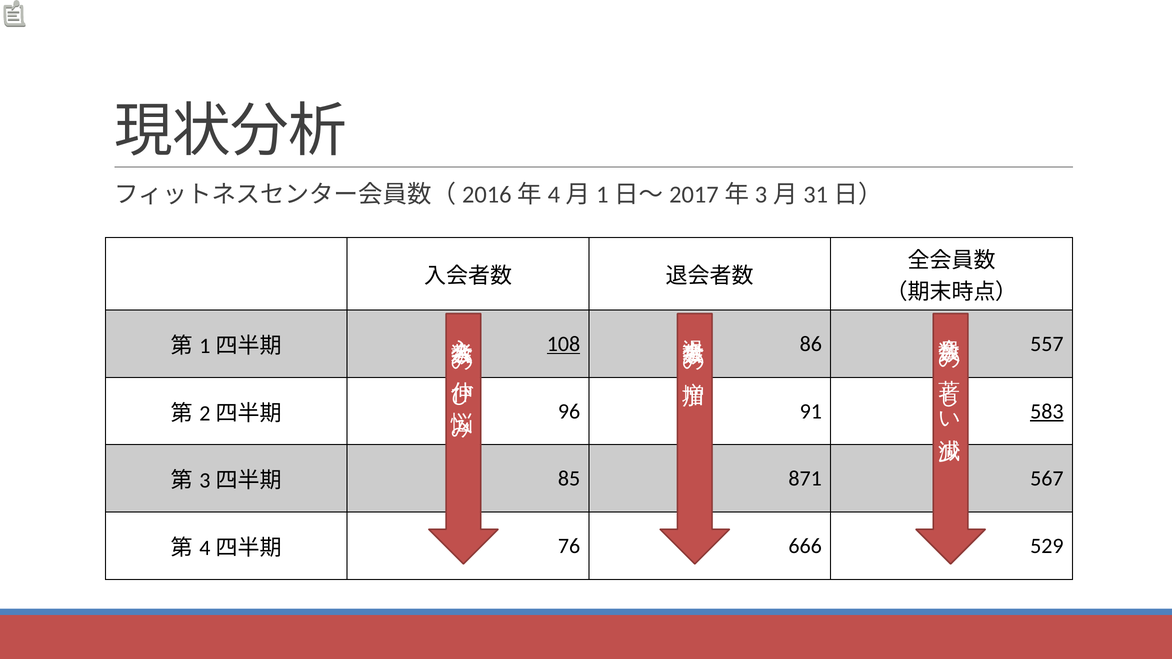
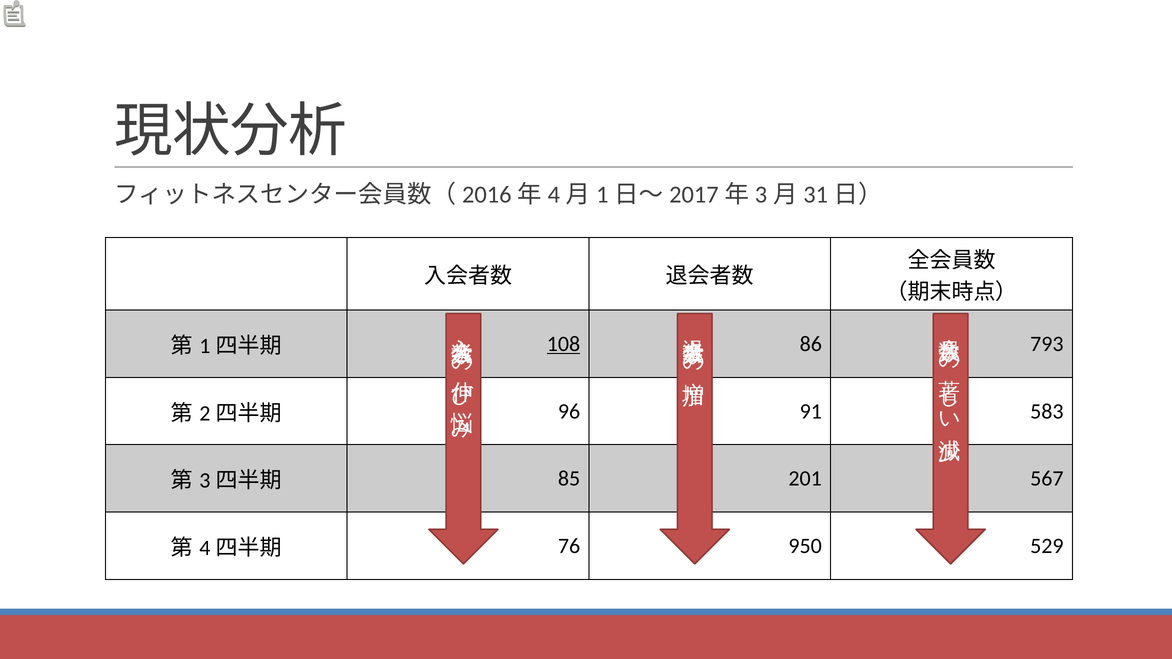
557: 557 -> 793 (1047, 344)
583 underline: present -> none (1047, 411)
871: 871 -> 201 (805, 479)
666: 666 -> 950 (805, 546)
